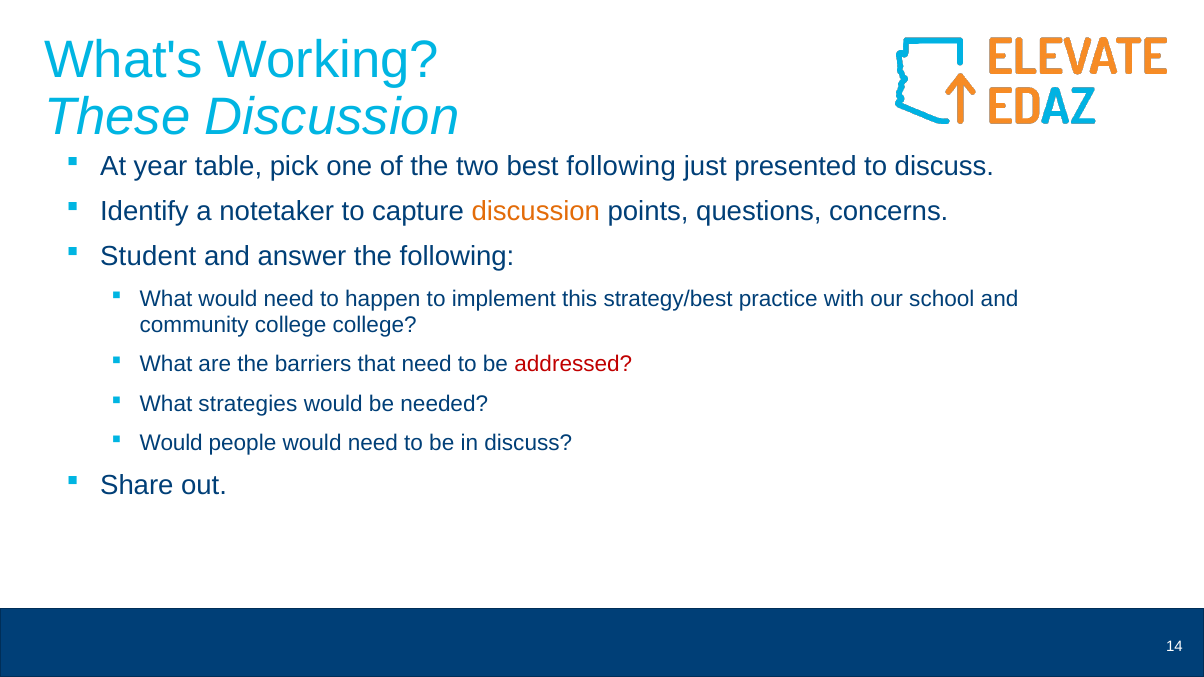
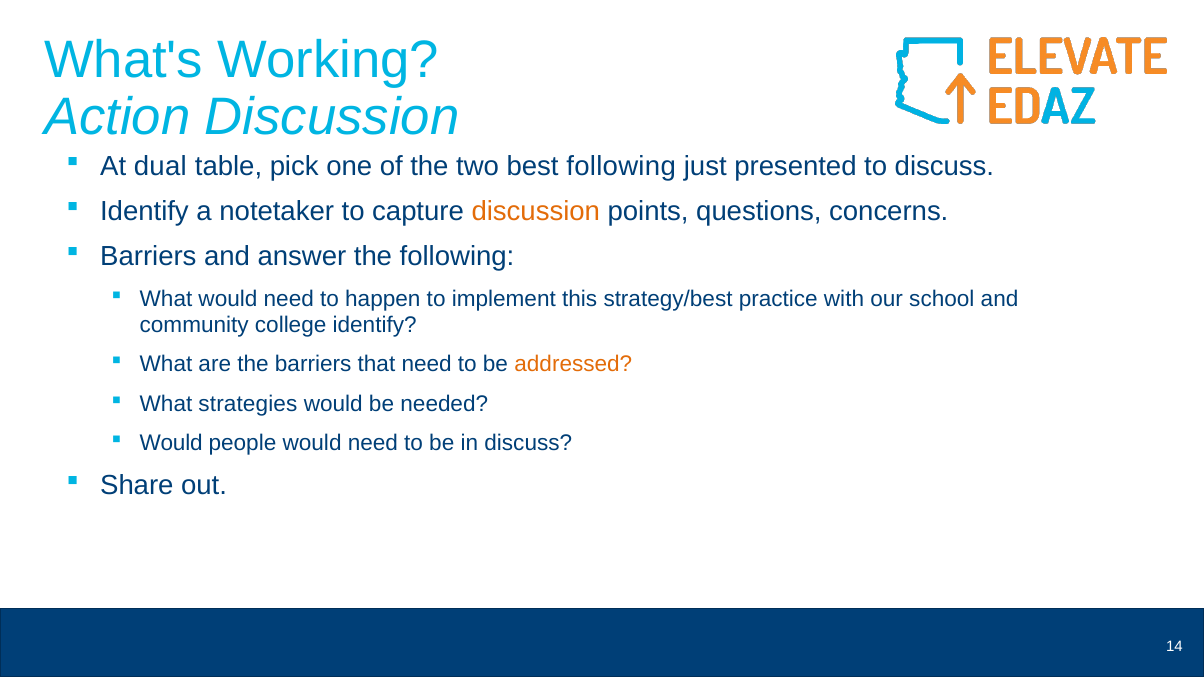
These: These -> Action (117, 117)
year: year -> dual (160, 166)
Student: Student -> Barriers (148, 257)
college college: college -> identify (375, 325)
addressed colour: red -> orange (573, 364)
